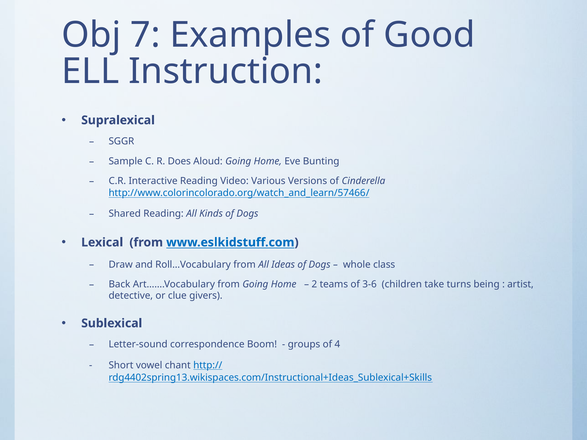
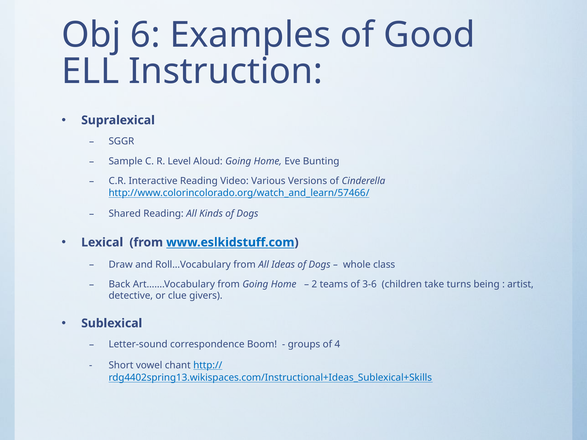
7: 7 -> 6 (145, 35)
Does: Does -> Level (179, 161)
